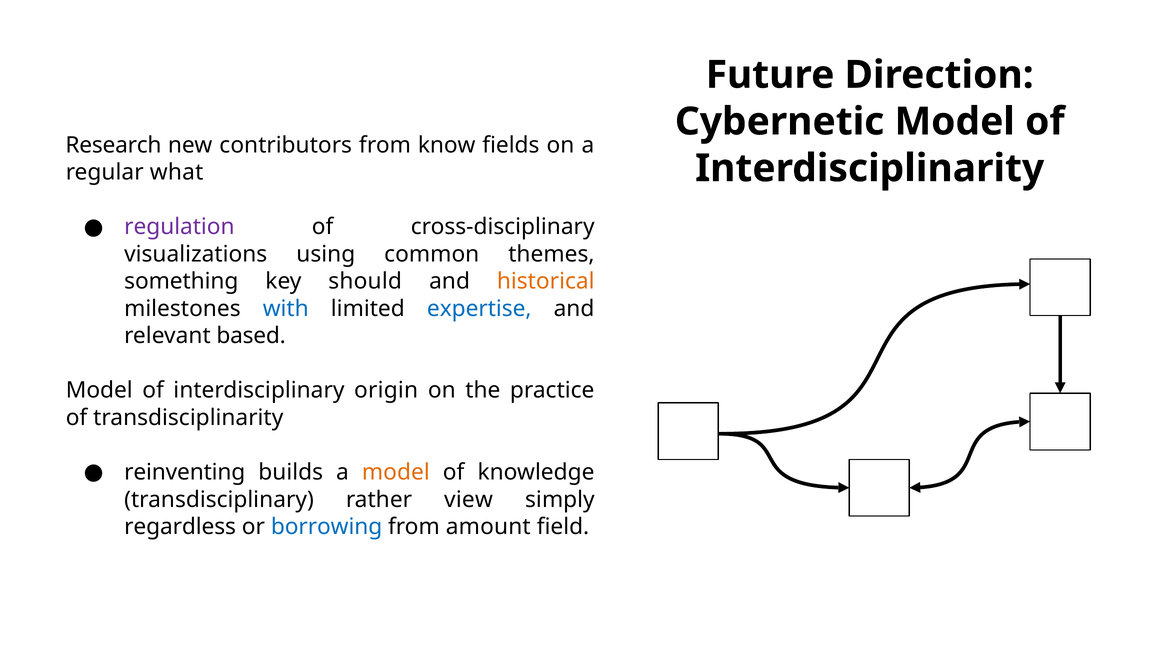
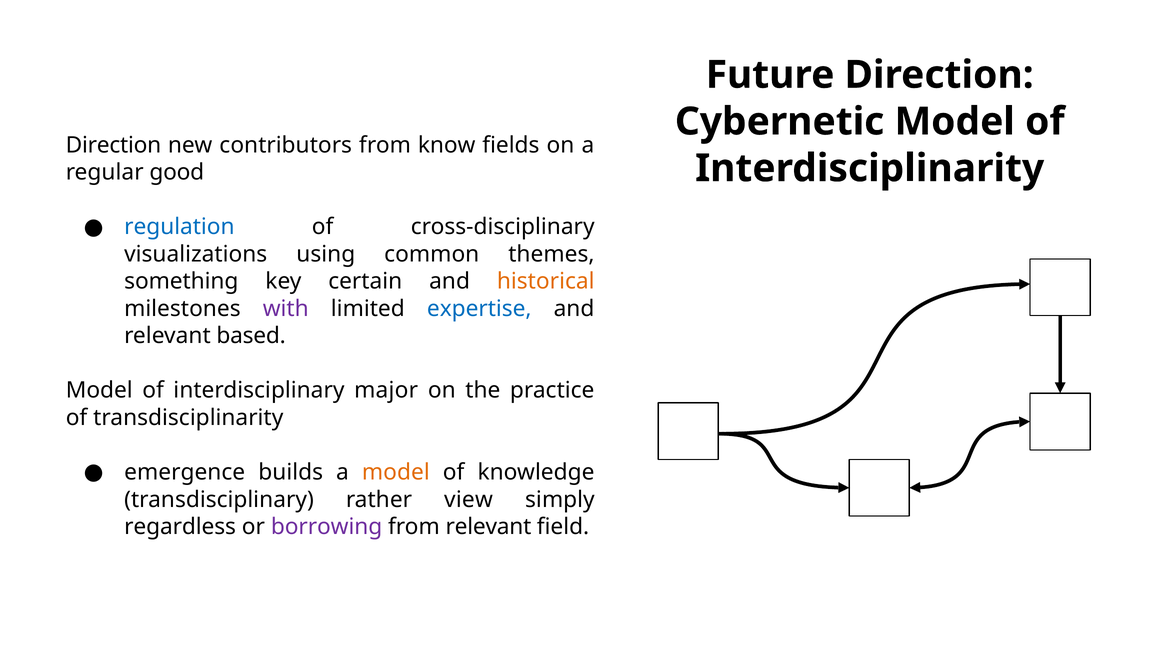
Research: Research -> Direction (113, 145)
what: what -> good (177, 172)
regulation colour: purple -> blue (179, 227)
should: should -> certain (365, 281)
with colour: blue -> purple (286, 309)
origin: origin -> major (386, 390)
reinventing: reinventing -> emergence (185, 472)
borrowing colour: blue -> purple (327, 527)
from amount: amount -> relevant (488, 527)
